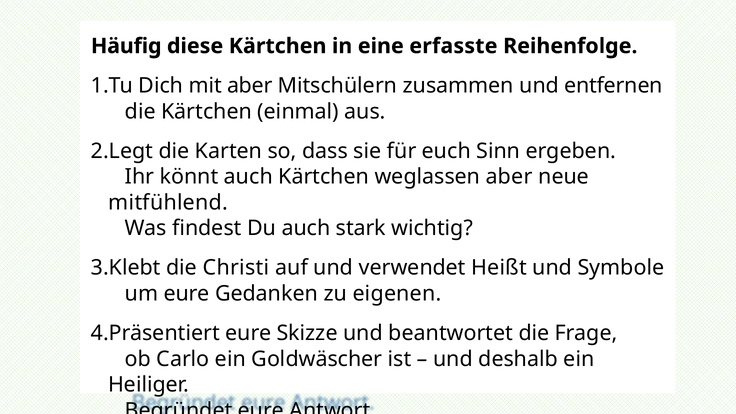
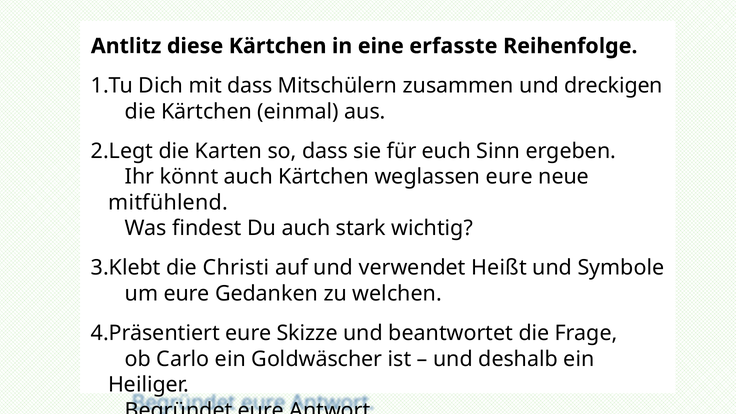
Häufig: Häufig -> Antlitz (126, 46)
mit aber: aber -> dass (250, 86)
entfernen: entfernen -> dreckigen (613, 86)
weglassen aber: aber -> eure (509, 177)
eigenen: eigenen -> welchen (397, 294)
